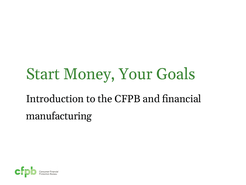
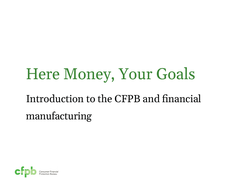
Start: Start -> Here (43, 74)
